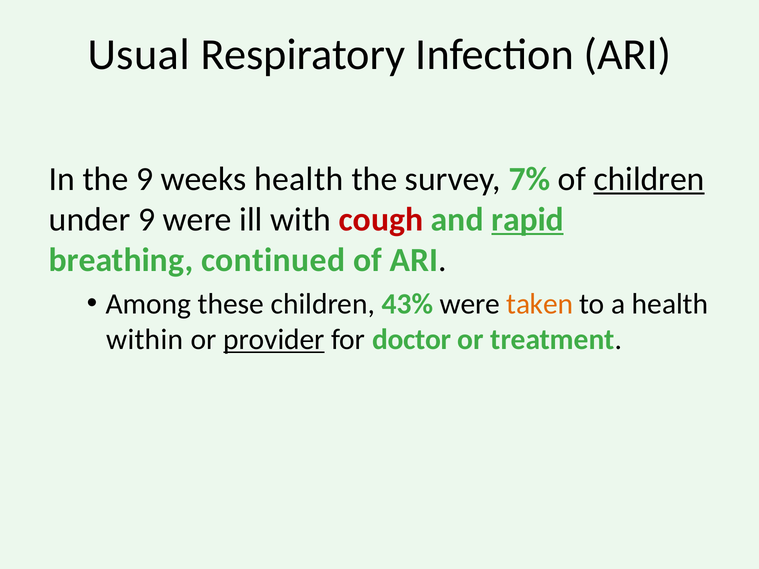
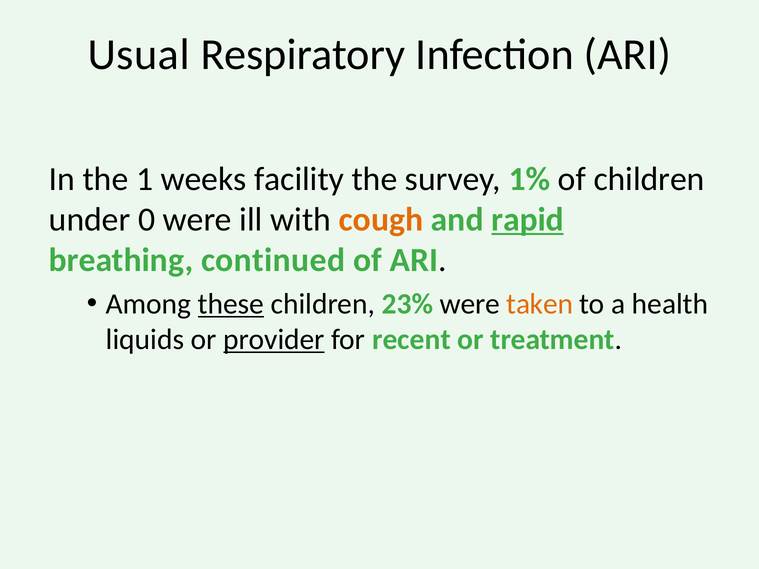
the 9: 9 -> 1 (145, 179)
weeks health: health -> facility (299, 179)
7%: 7% -> 1% (530, 179)
children underline: present -> none (649, 179)
under 9: 9 -> 0 (147, 220)
cough colour: red -> orange (381, 220)
these underline: none -> present (231, 304)
43%: 43% -> 23% (407, 304)
within: within -> liquids (145, 340)
doctor: doctor -> recent (411, 340)
